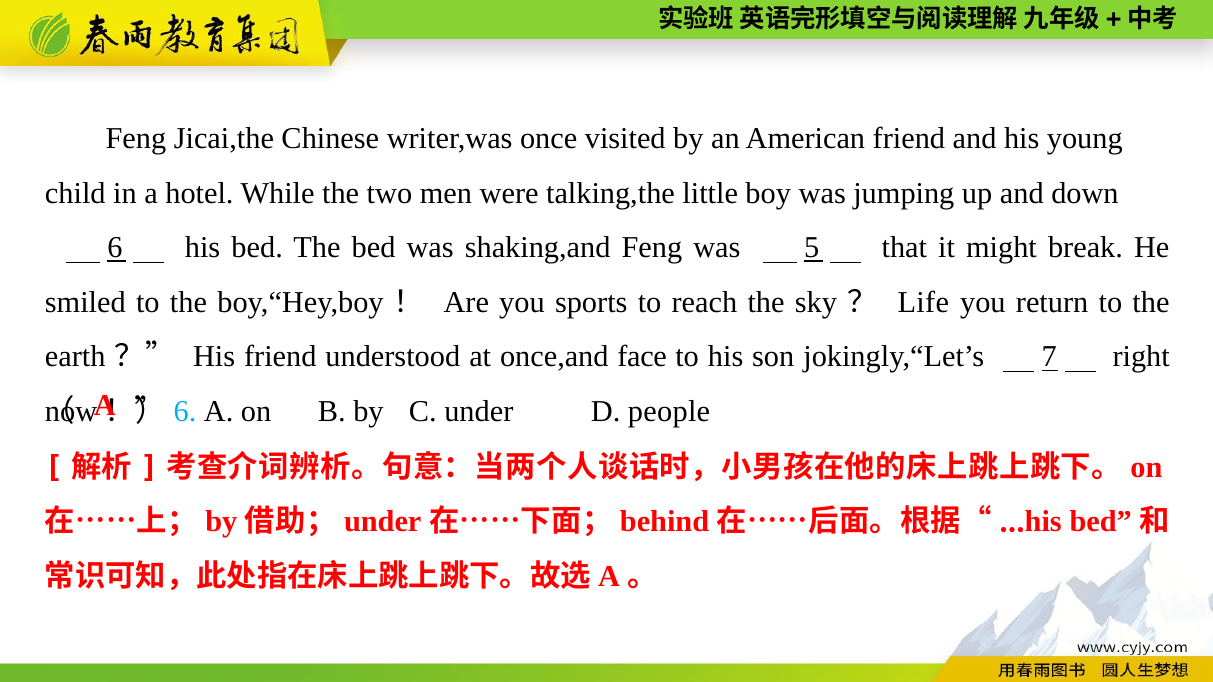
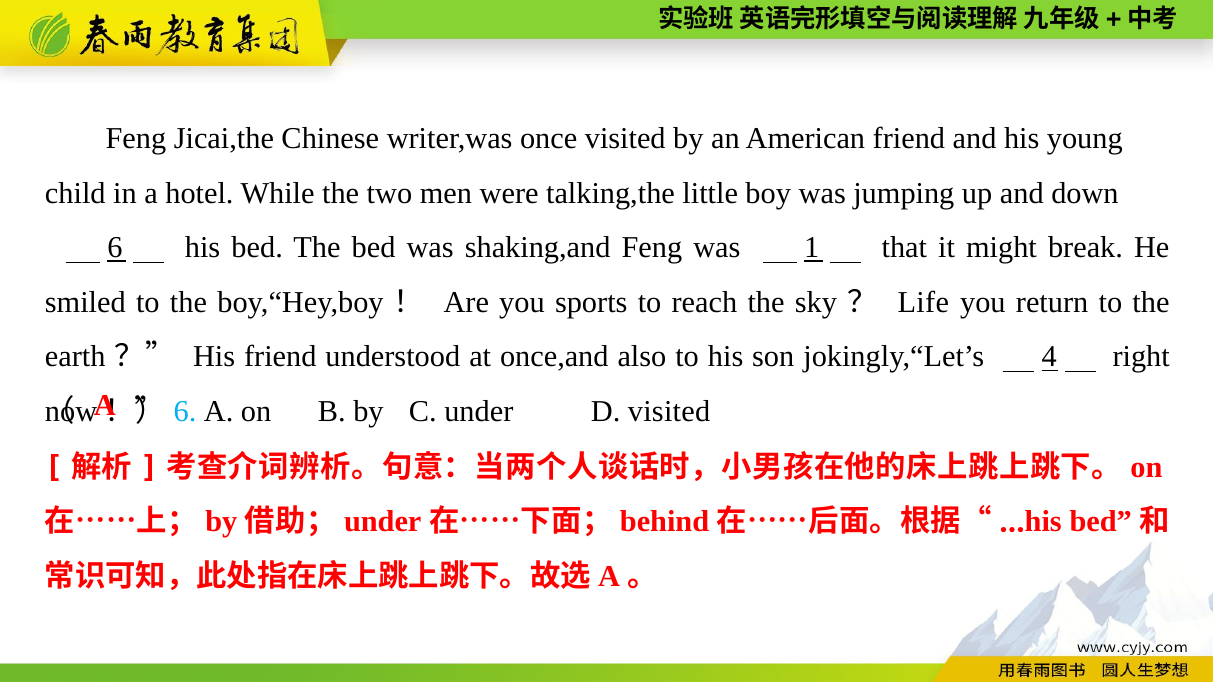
5: 5 -> 1 (812, 248)
face: face -> also (642, 357)
7: 7 -> 4 (1049, 357)
D people: people -> visited (669, 412)
